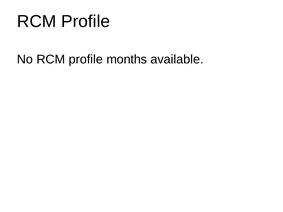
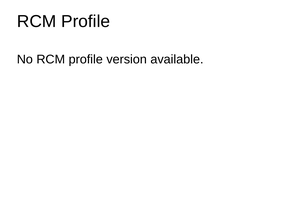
months: months -> version (127, 59)
